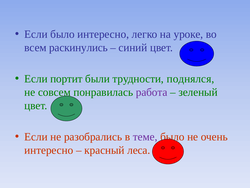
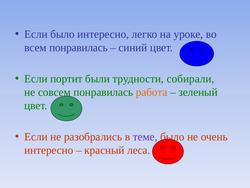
всем раскинулись: раскинулись -> понравилась (78, 47)
поднялся: поднялся -> собирали (190, 79)
работа colour: purple -> orange (152, 92)
